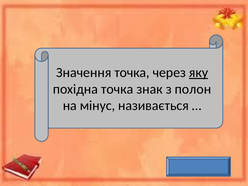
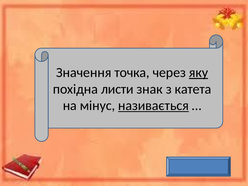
похідна точка: точка -> листи (117, 89)
полон: полон -> катета (193, 89)
називається underline: none -> present (153, 106)
